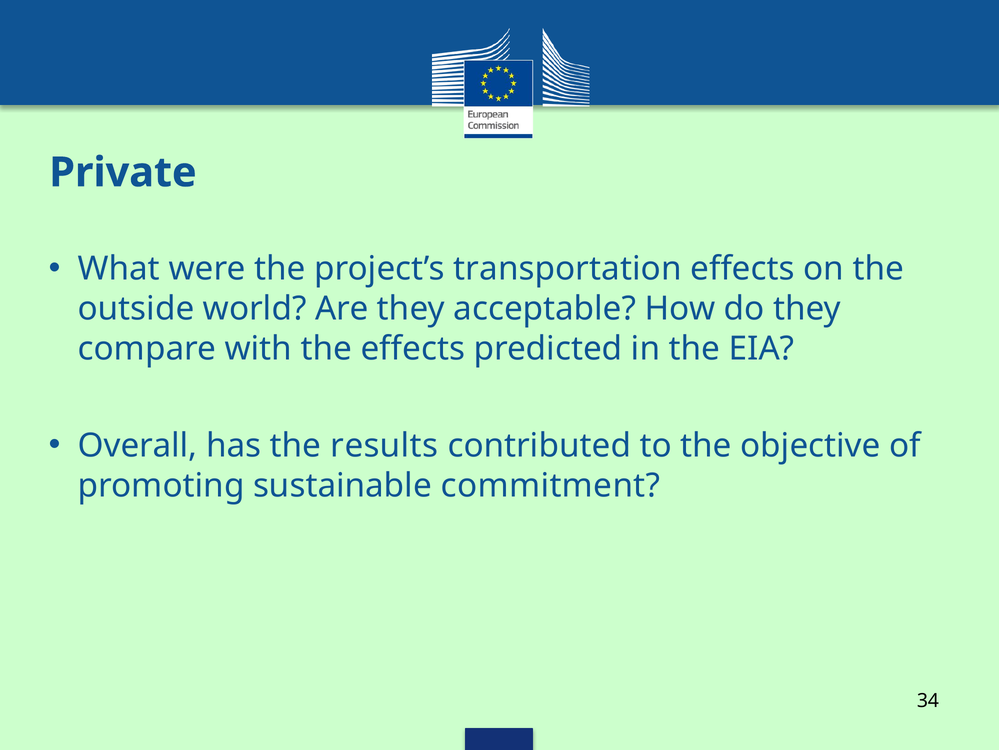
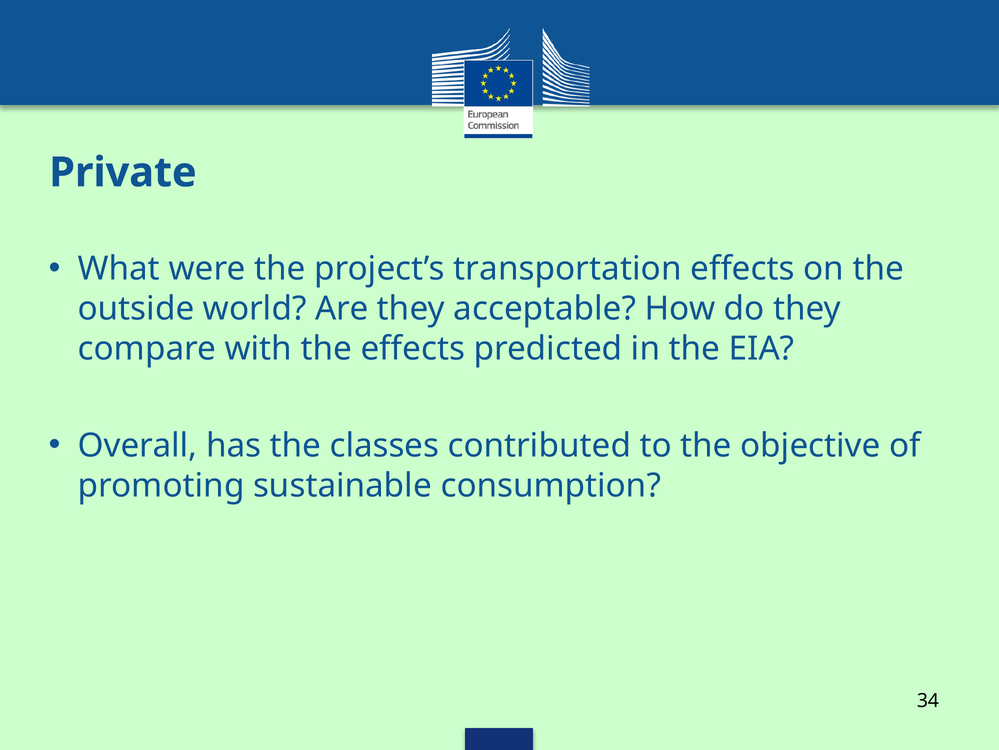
results: results -> classes (384, 445)
commitment: commitment -> consumption (551, 485)
